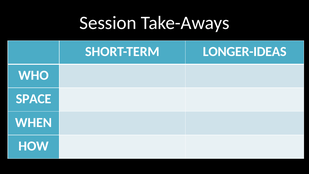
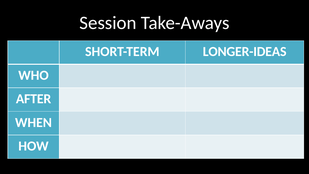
SPACE: SPACE -> AFTER (34, 99)
